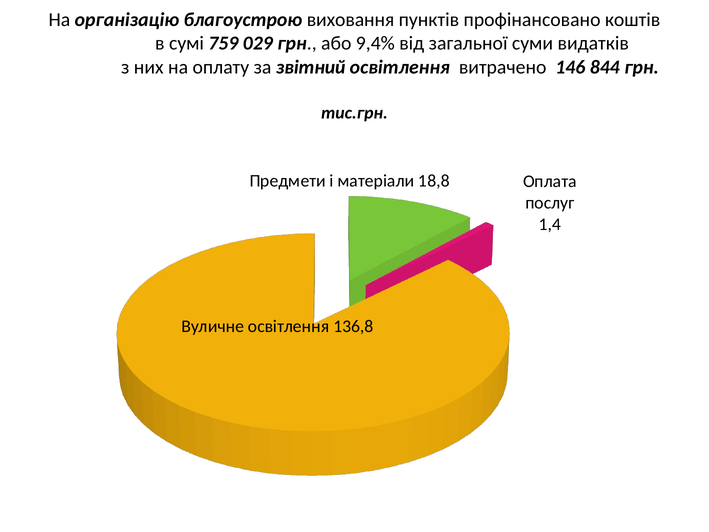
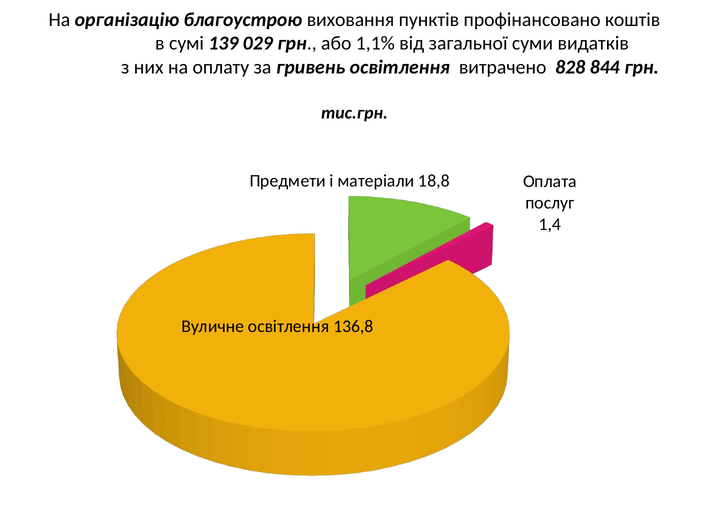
759: 759 -> 139 (223, 43)
9,4%: 9,4% -> 1,1% (375, 43)
звітний: звітний -> гривень (311, 67)
146: 146 -> 828 (570, 67)
